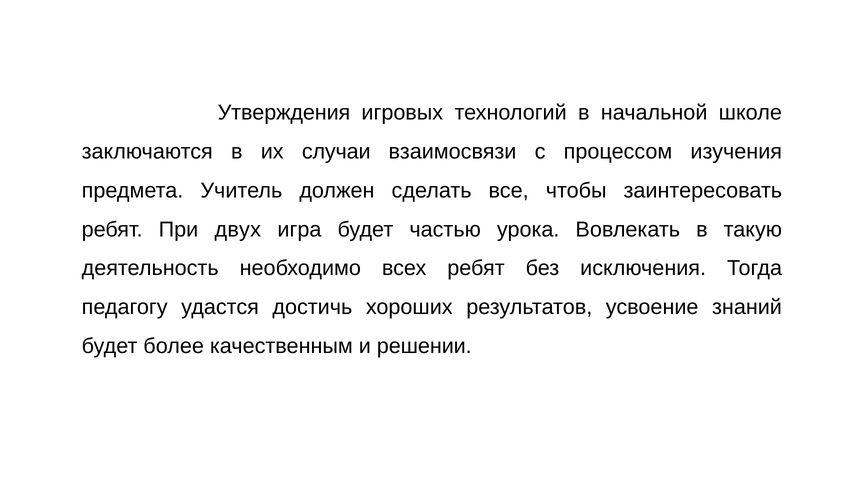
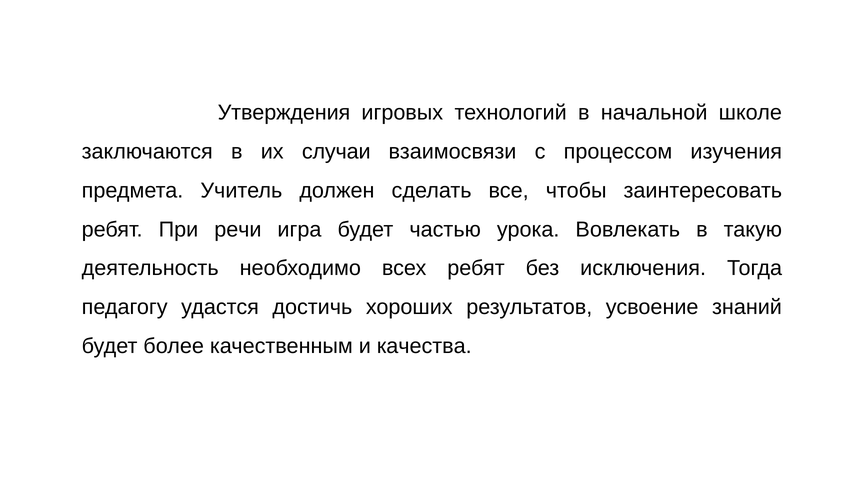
двух: двух -> речи (238, 229)
решении: решении -> качества (424, 346)
